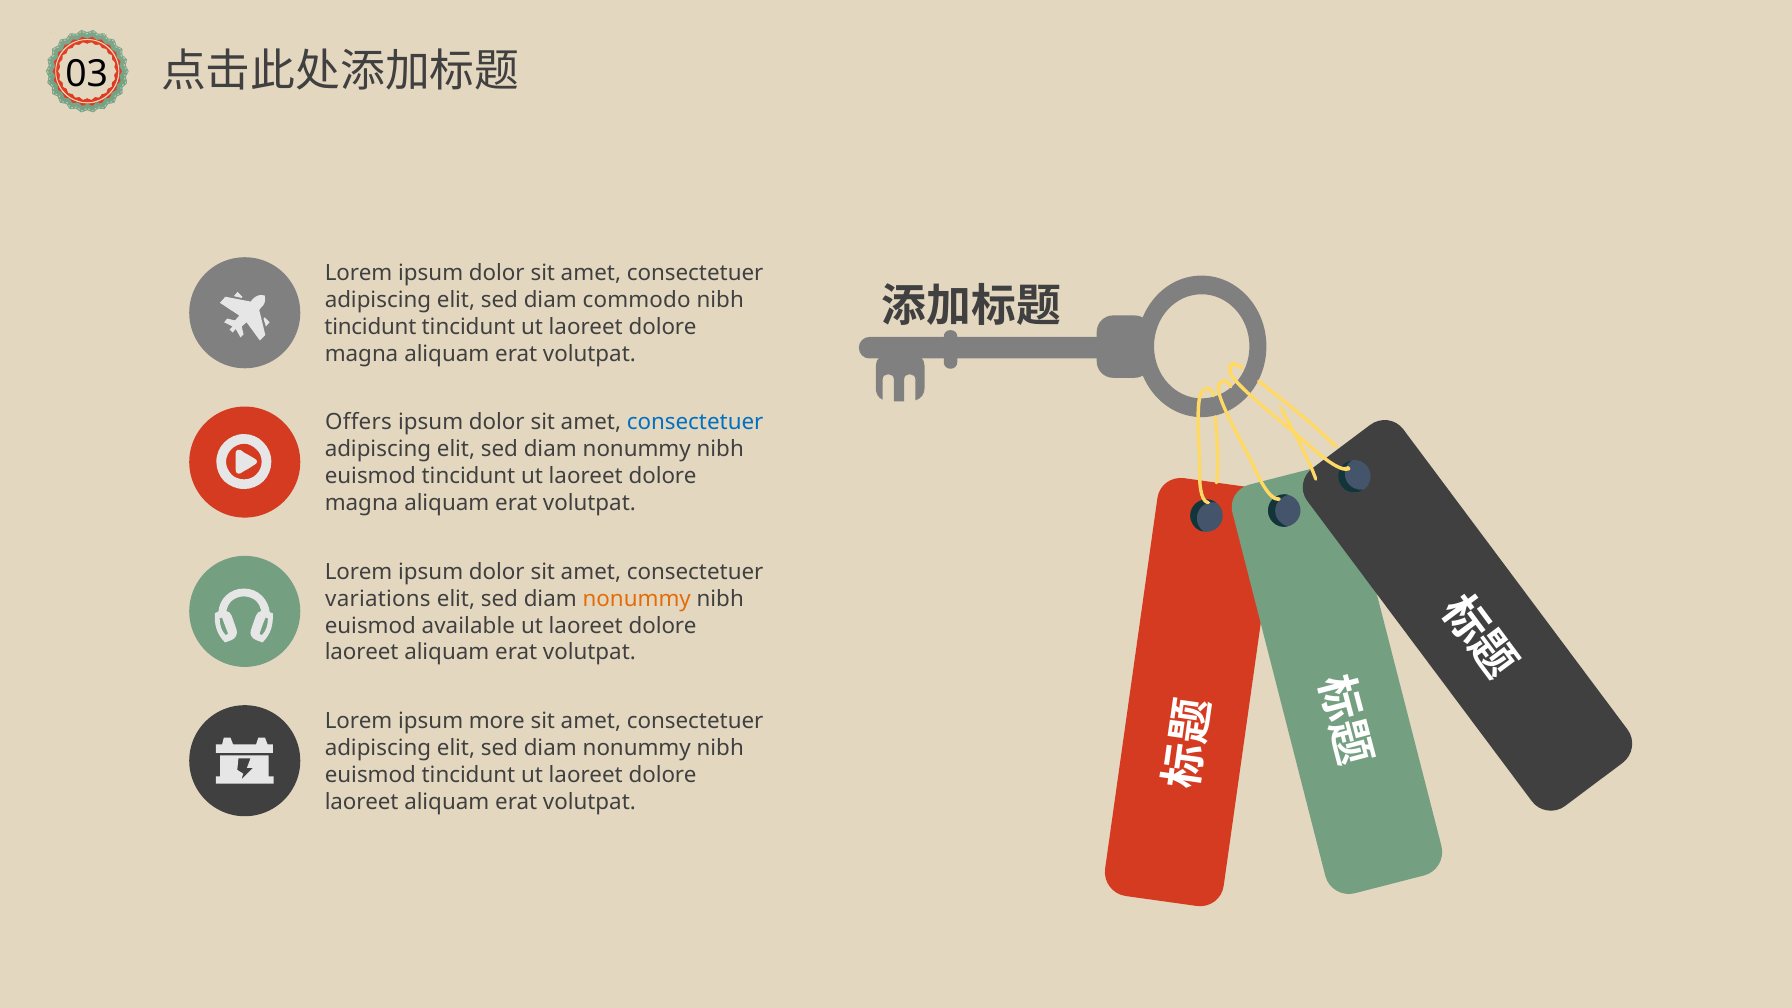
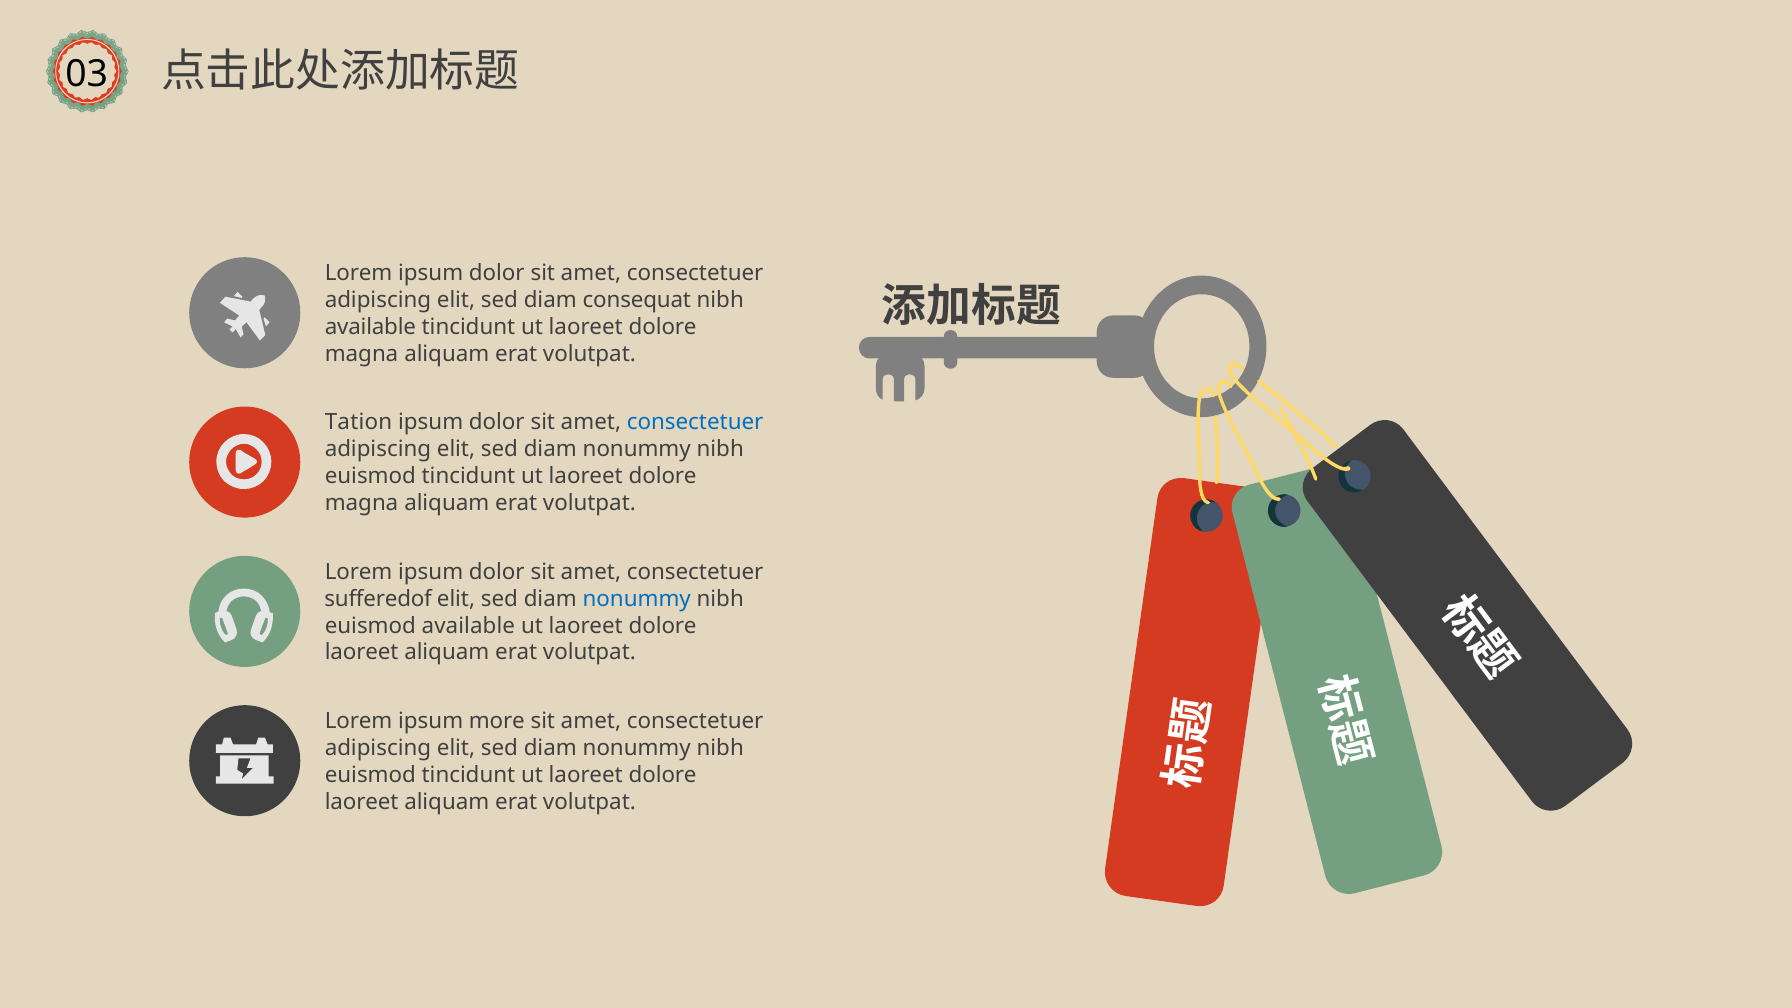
commodo: commodo -> consequat (637, 300)
tincidunt: tincidunt -> available (370, 327)
Offers: Offers -> Tation (358, 422)
variations: variations -> sufferedof (378, 599)
nonummy colour: orange -> blue (637, 599)
